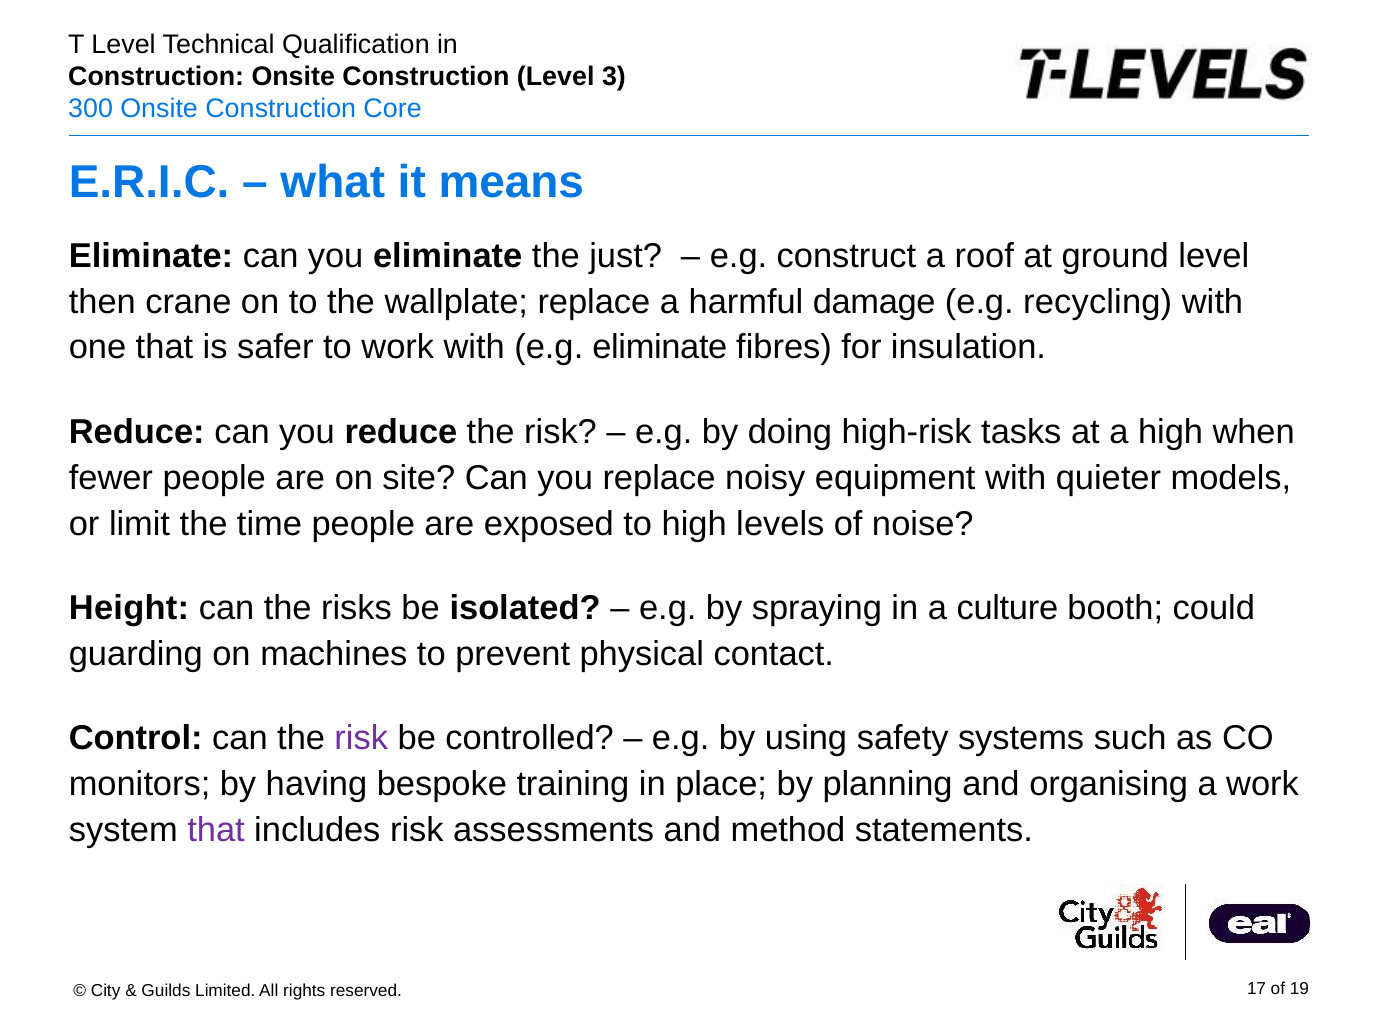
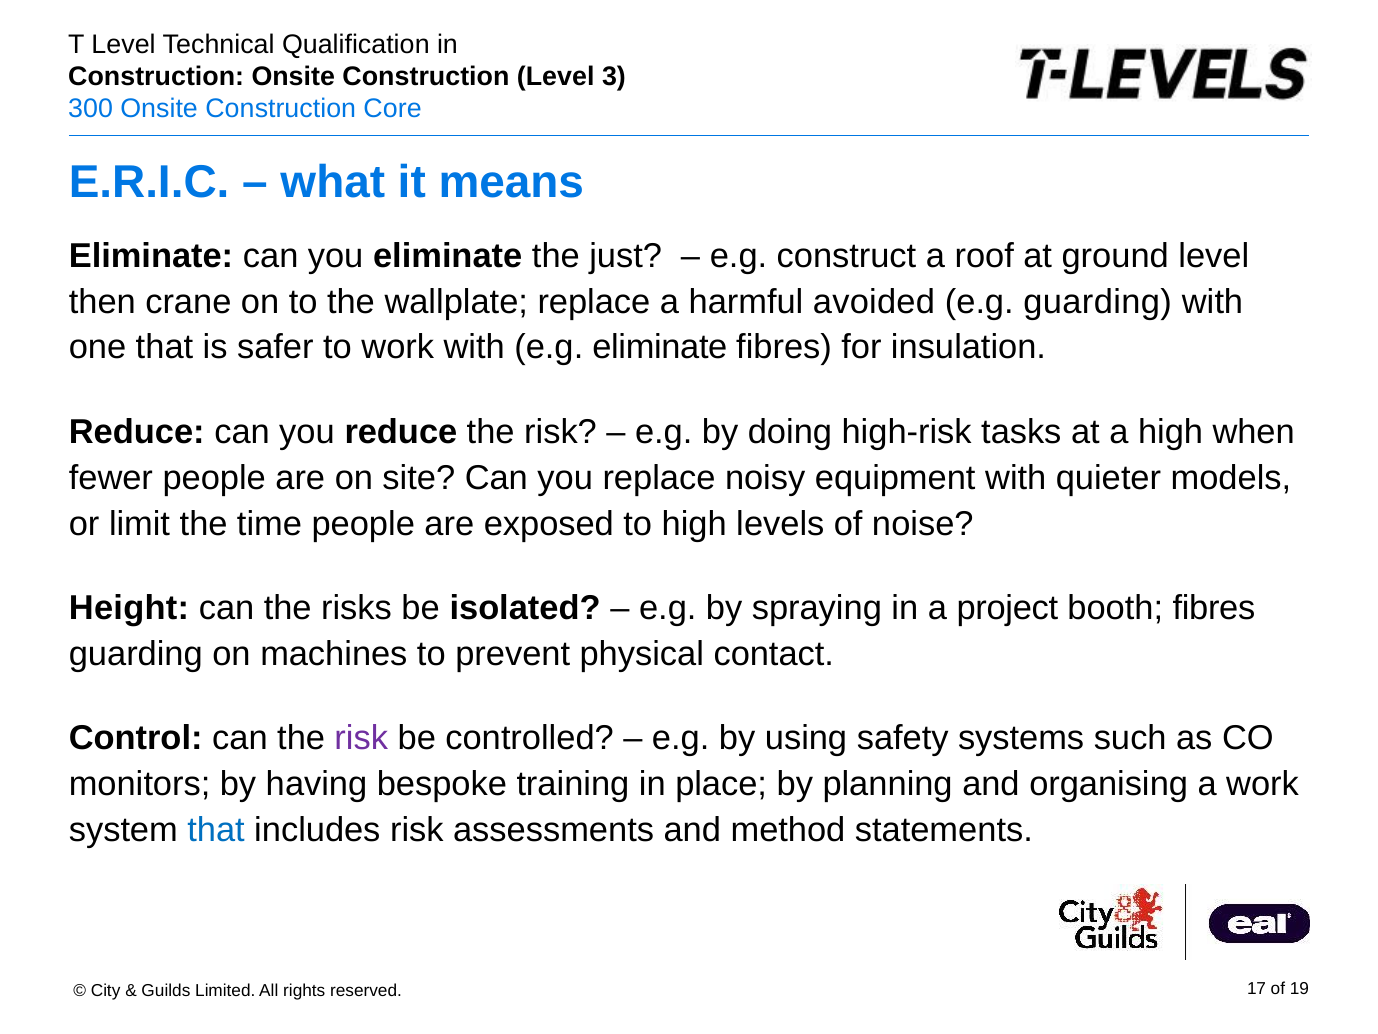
damage: damage -> avoided (874, 302)
e.g recycling: recycling -> guarding (1098, 302)
culture: culture -> project (1007, 608)
booth could: could -> fibres (1214, 608)
that colour: purple -> blue (216, 830)
